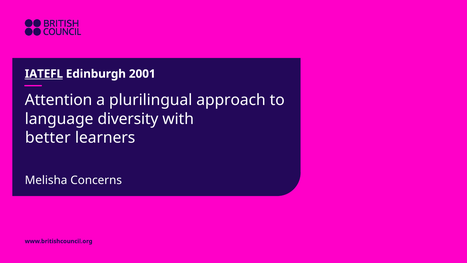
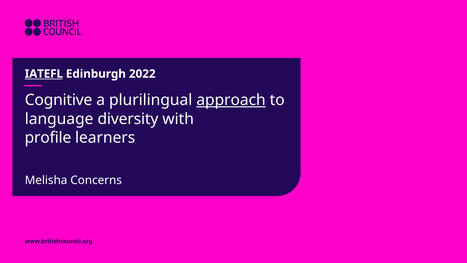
2001: 2001 -> 2022 (142, 74)
Attention: Attention -> Cognitive (59, 100)
approach underline: none -> present (231, 100)
better: better -> profile (48, 137)
